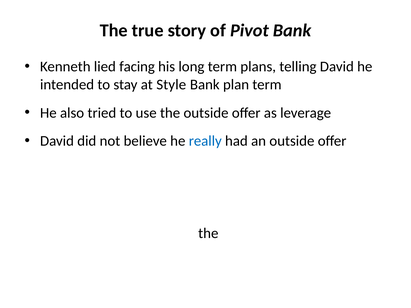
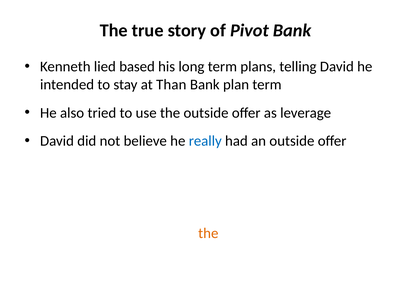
facing: facing -> based (137, 67)
Style: Style -> Than (171, 85)
the colour: black -> orange (208, 233)
